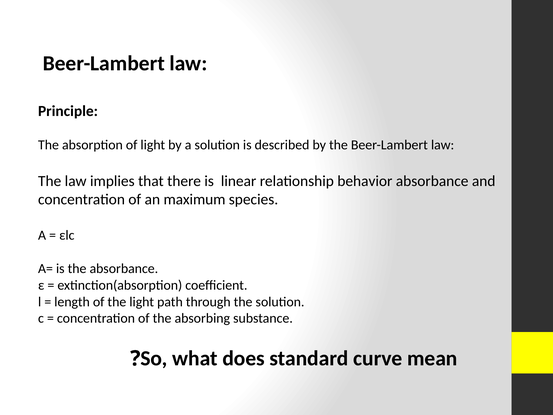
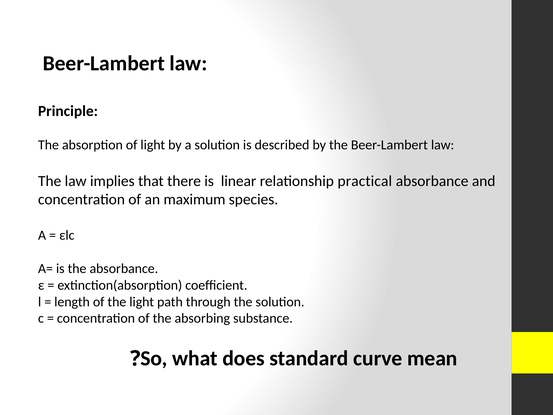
behavior: behavior -> practical (365, 181)
